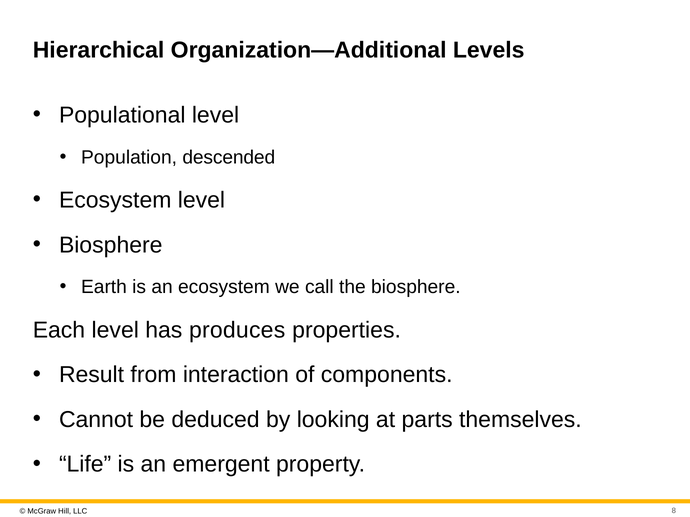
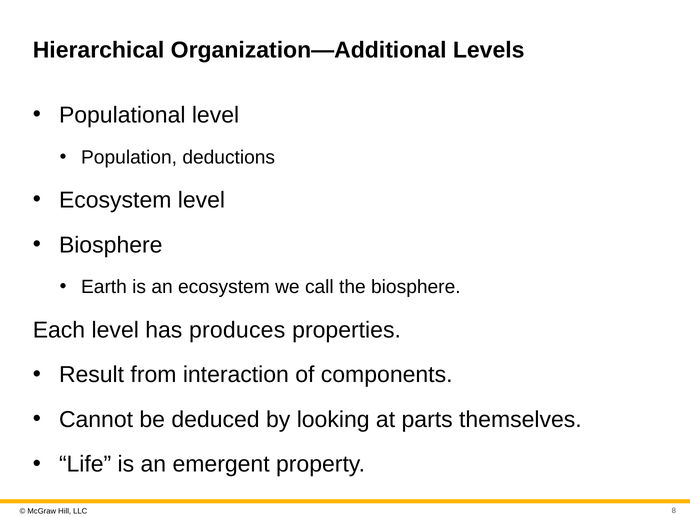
descended: descended -> deductions (229, 157)
